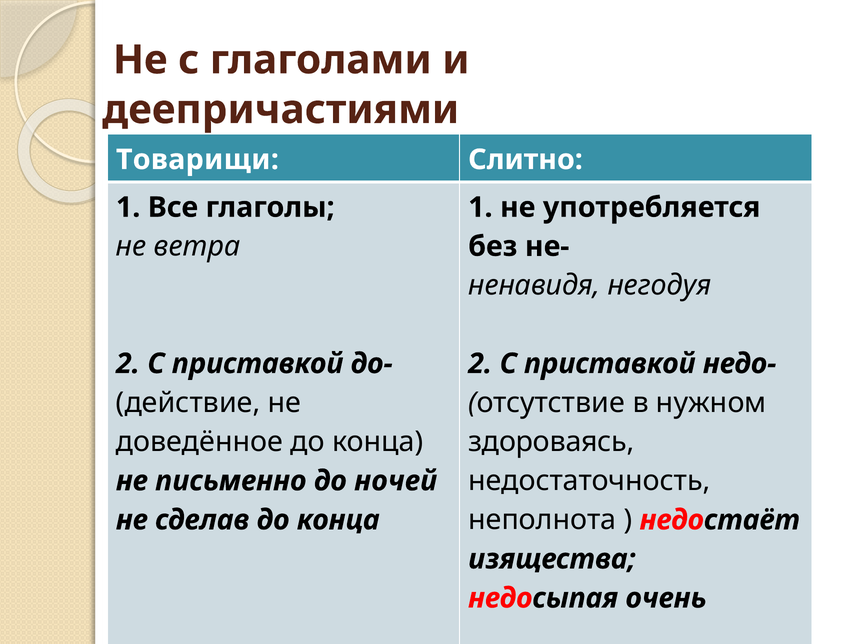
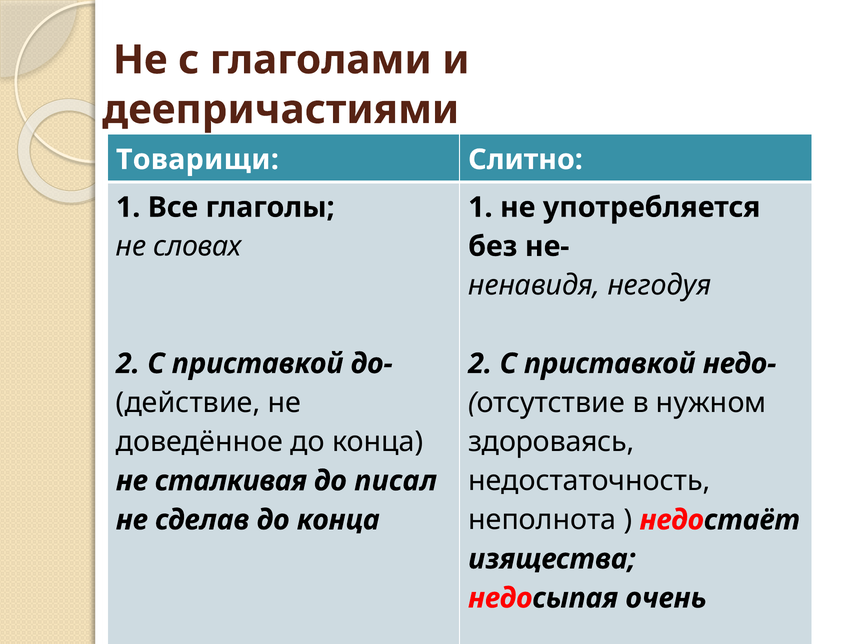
ветра: ветра -> словах (197, 247)
письменно: письменно -> сталкивая (231, 481)
ночей: ночей -> писал (396, 481)
